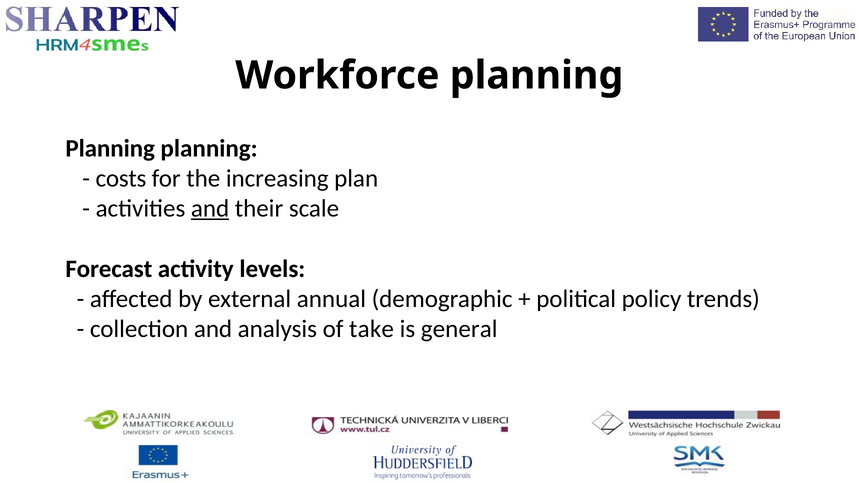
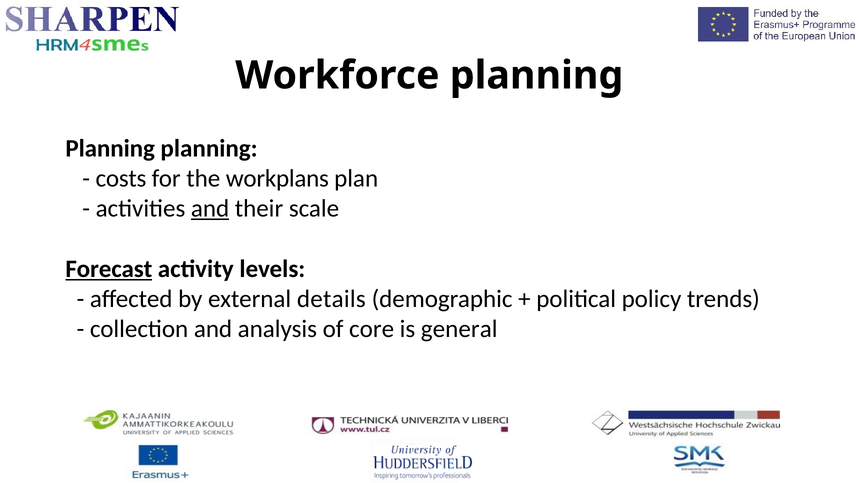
increasing: increasing -> workplans (277, 179)
Forecast underline: none -> present (109, 269)
annual: annual -> details (331, 299)
take: take -> core (372, 329)
